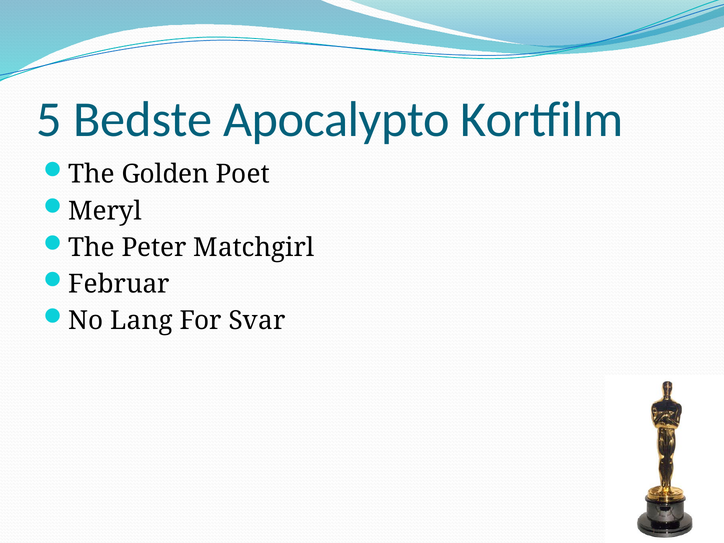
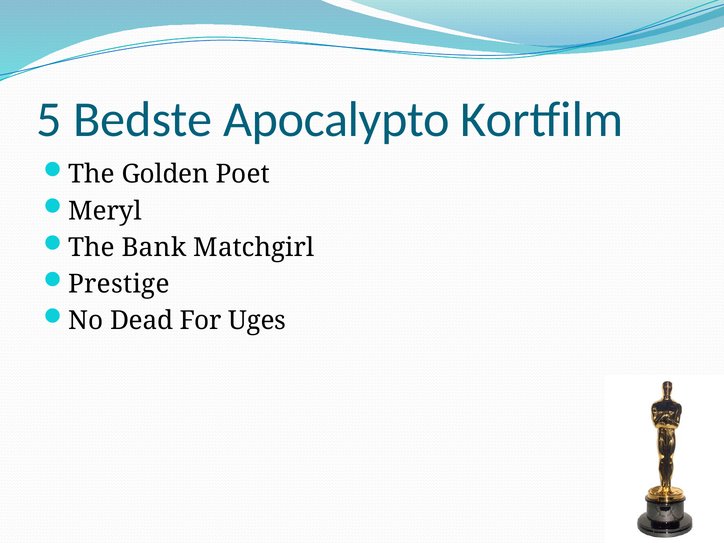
Peter: Peter -> Bank (154, 247)
Februar: Februar -> Prestige (119, 284)
Lang: Lang -> Dead (142, 321)
Svar: Svar -> Uges (257, 321)
